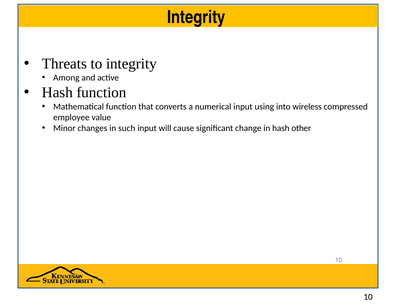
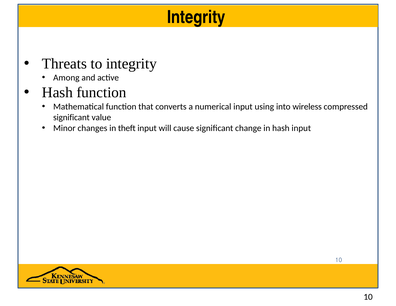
employee: employee -> significant (71, 117)
such: such -> theft (127, 128)
hash other: other -> input (301, 128)
